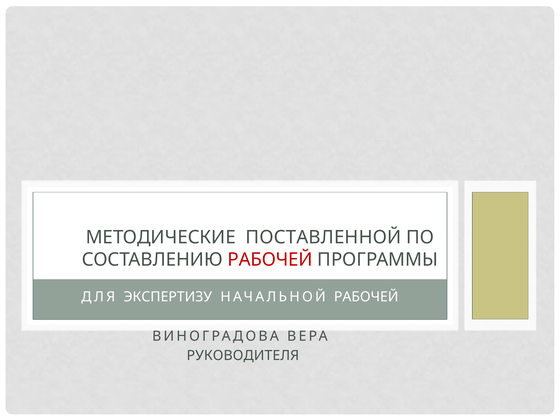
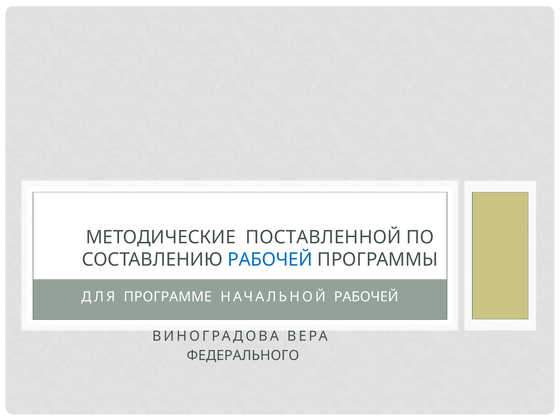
РАБОЧЕЙ colour: red -> blue (270, 260)
ЭКСПЕРТИЗУ: ЭКСПЕРТИЗУ -> ПРОГРАММЕ (168, 297)
РУКОВОДИТЕЛЯ: РУКОВОДИТЕЛЯ -> ФЕДЕРАЛЬНОГО (243, 356)
